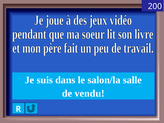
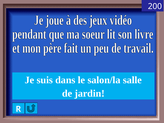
vendu: vendu -> jardin (90, 93)
